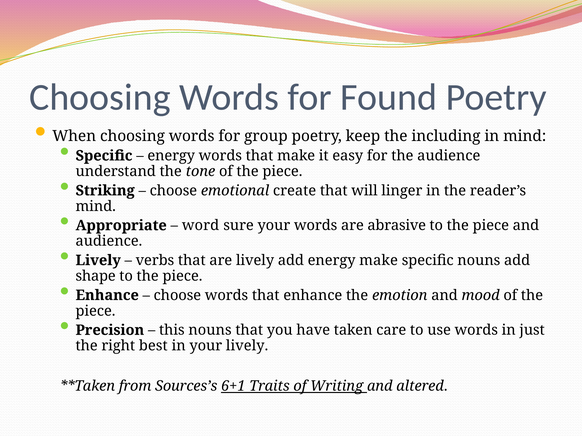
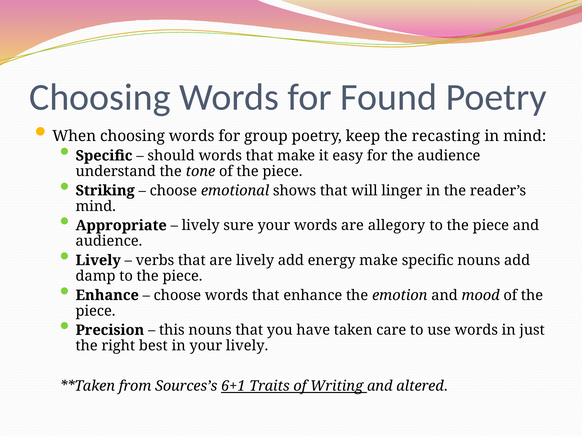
including: including -> recasting (446, 136)
energy: energy -> should (171, 156)
create: create -> shows (295, 191)
word: word -> lively (201, 226)
abrasive: abrasive -> allegory (397, 226)
shape: shape -> damp (96, 276)
